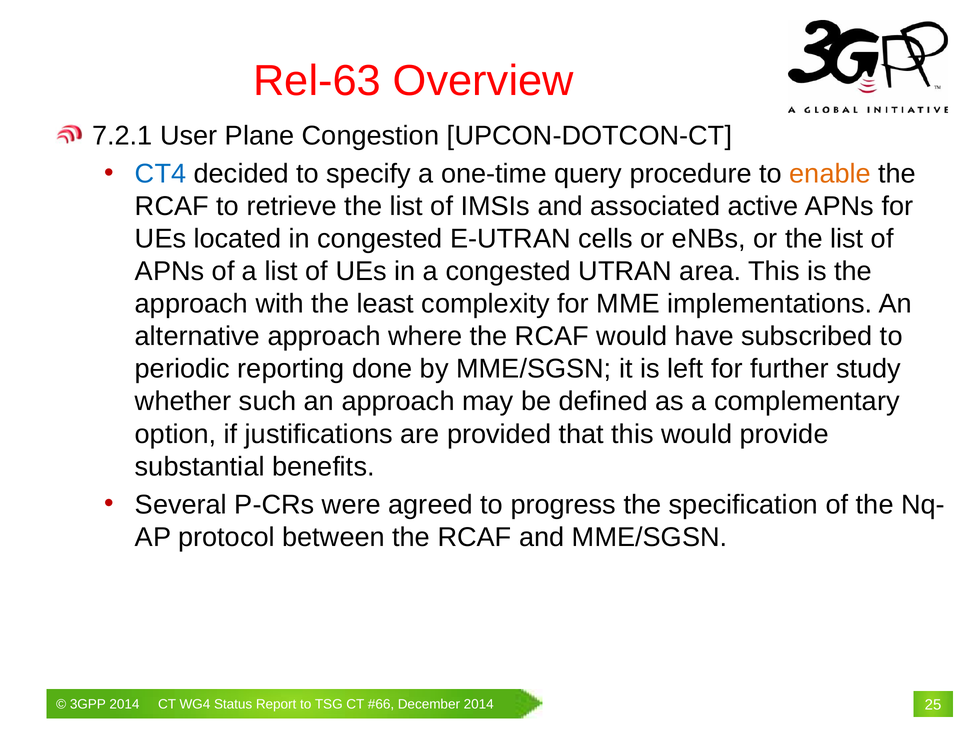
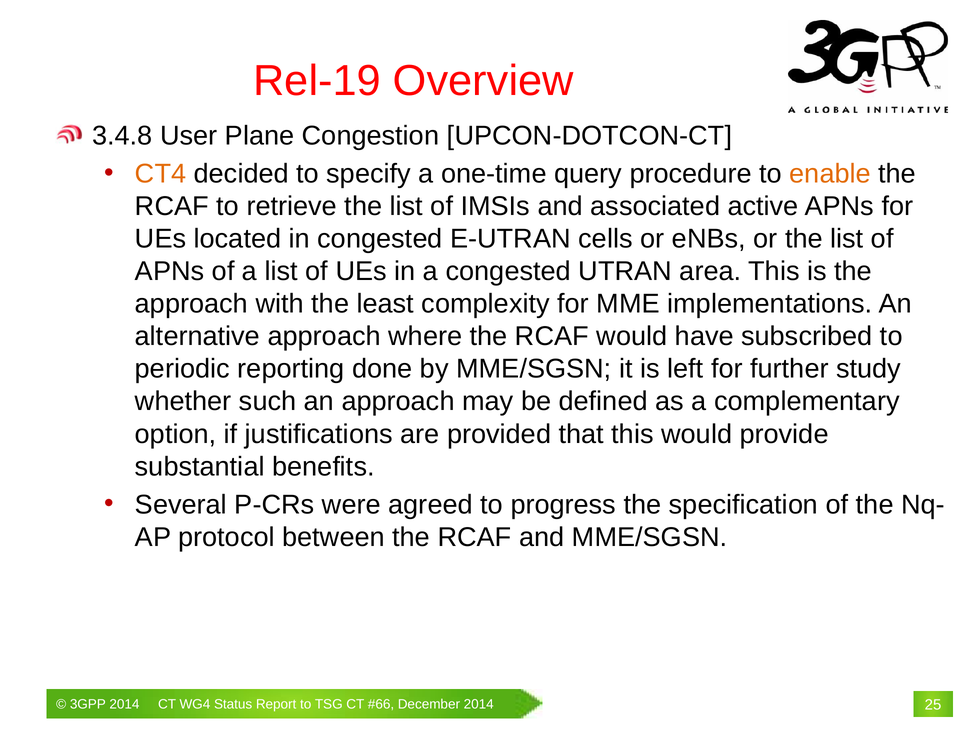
Rel-63: Rel-63 -> Rel-19 (317, 81)
7.2.1: 7.2.1 -> 3.4.8 (122, 136)
CT4 colour: blue -> orange (161, 174)
